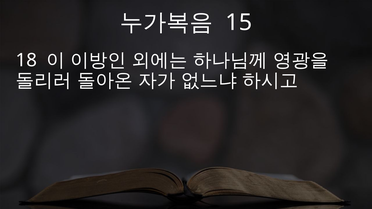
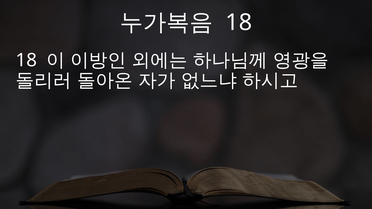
15: 15 -> 18 (239, 22)
